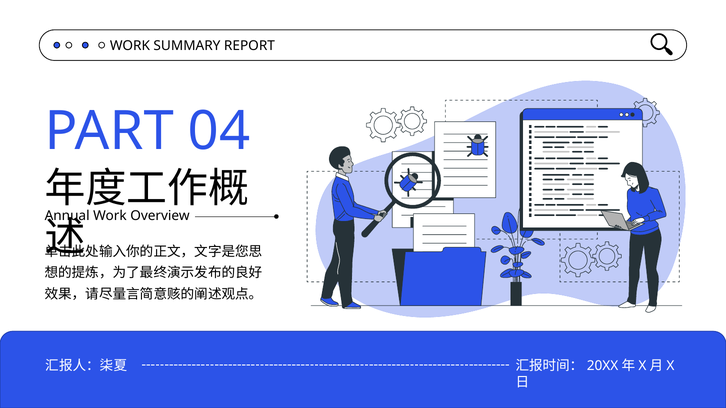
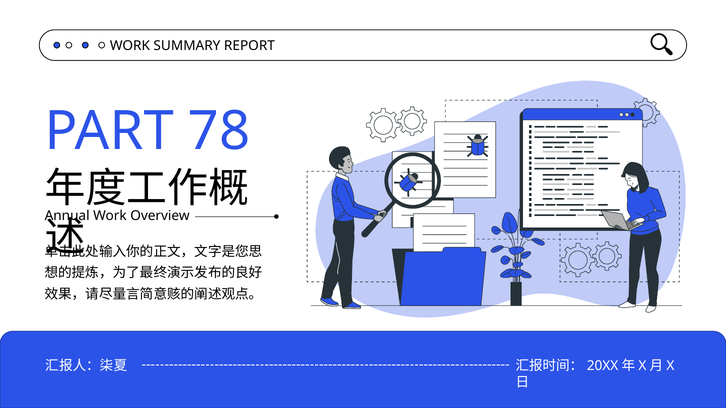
04: 04 -> 78 (219, 132)
